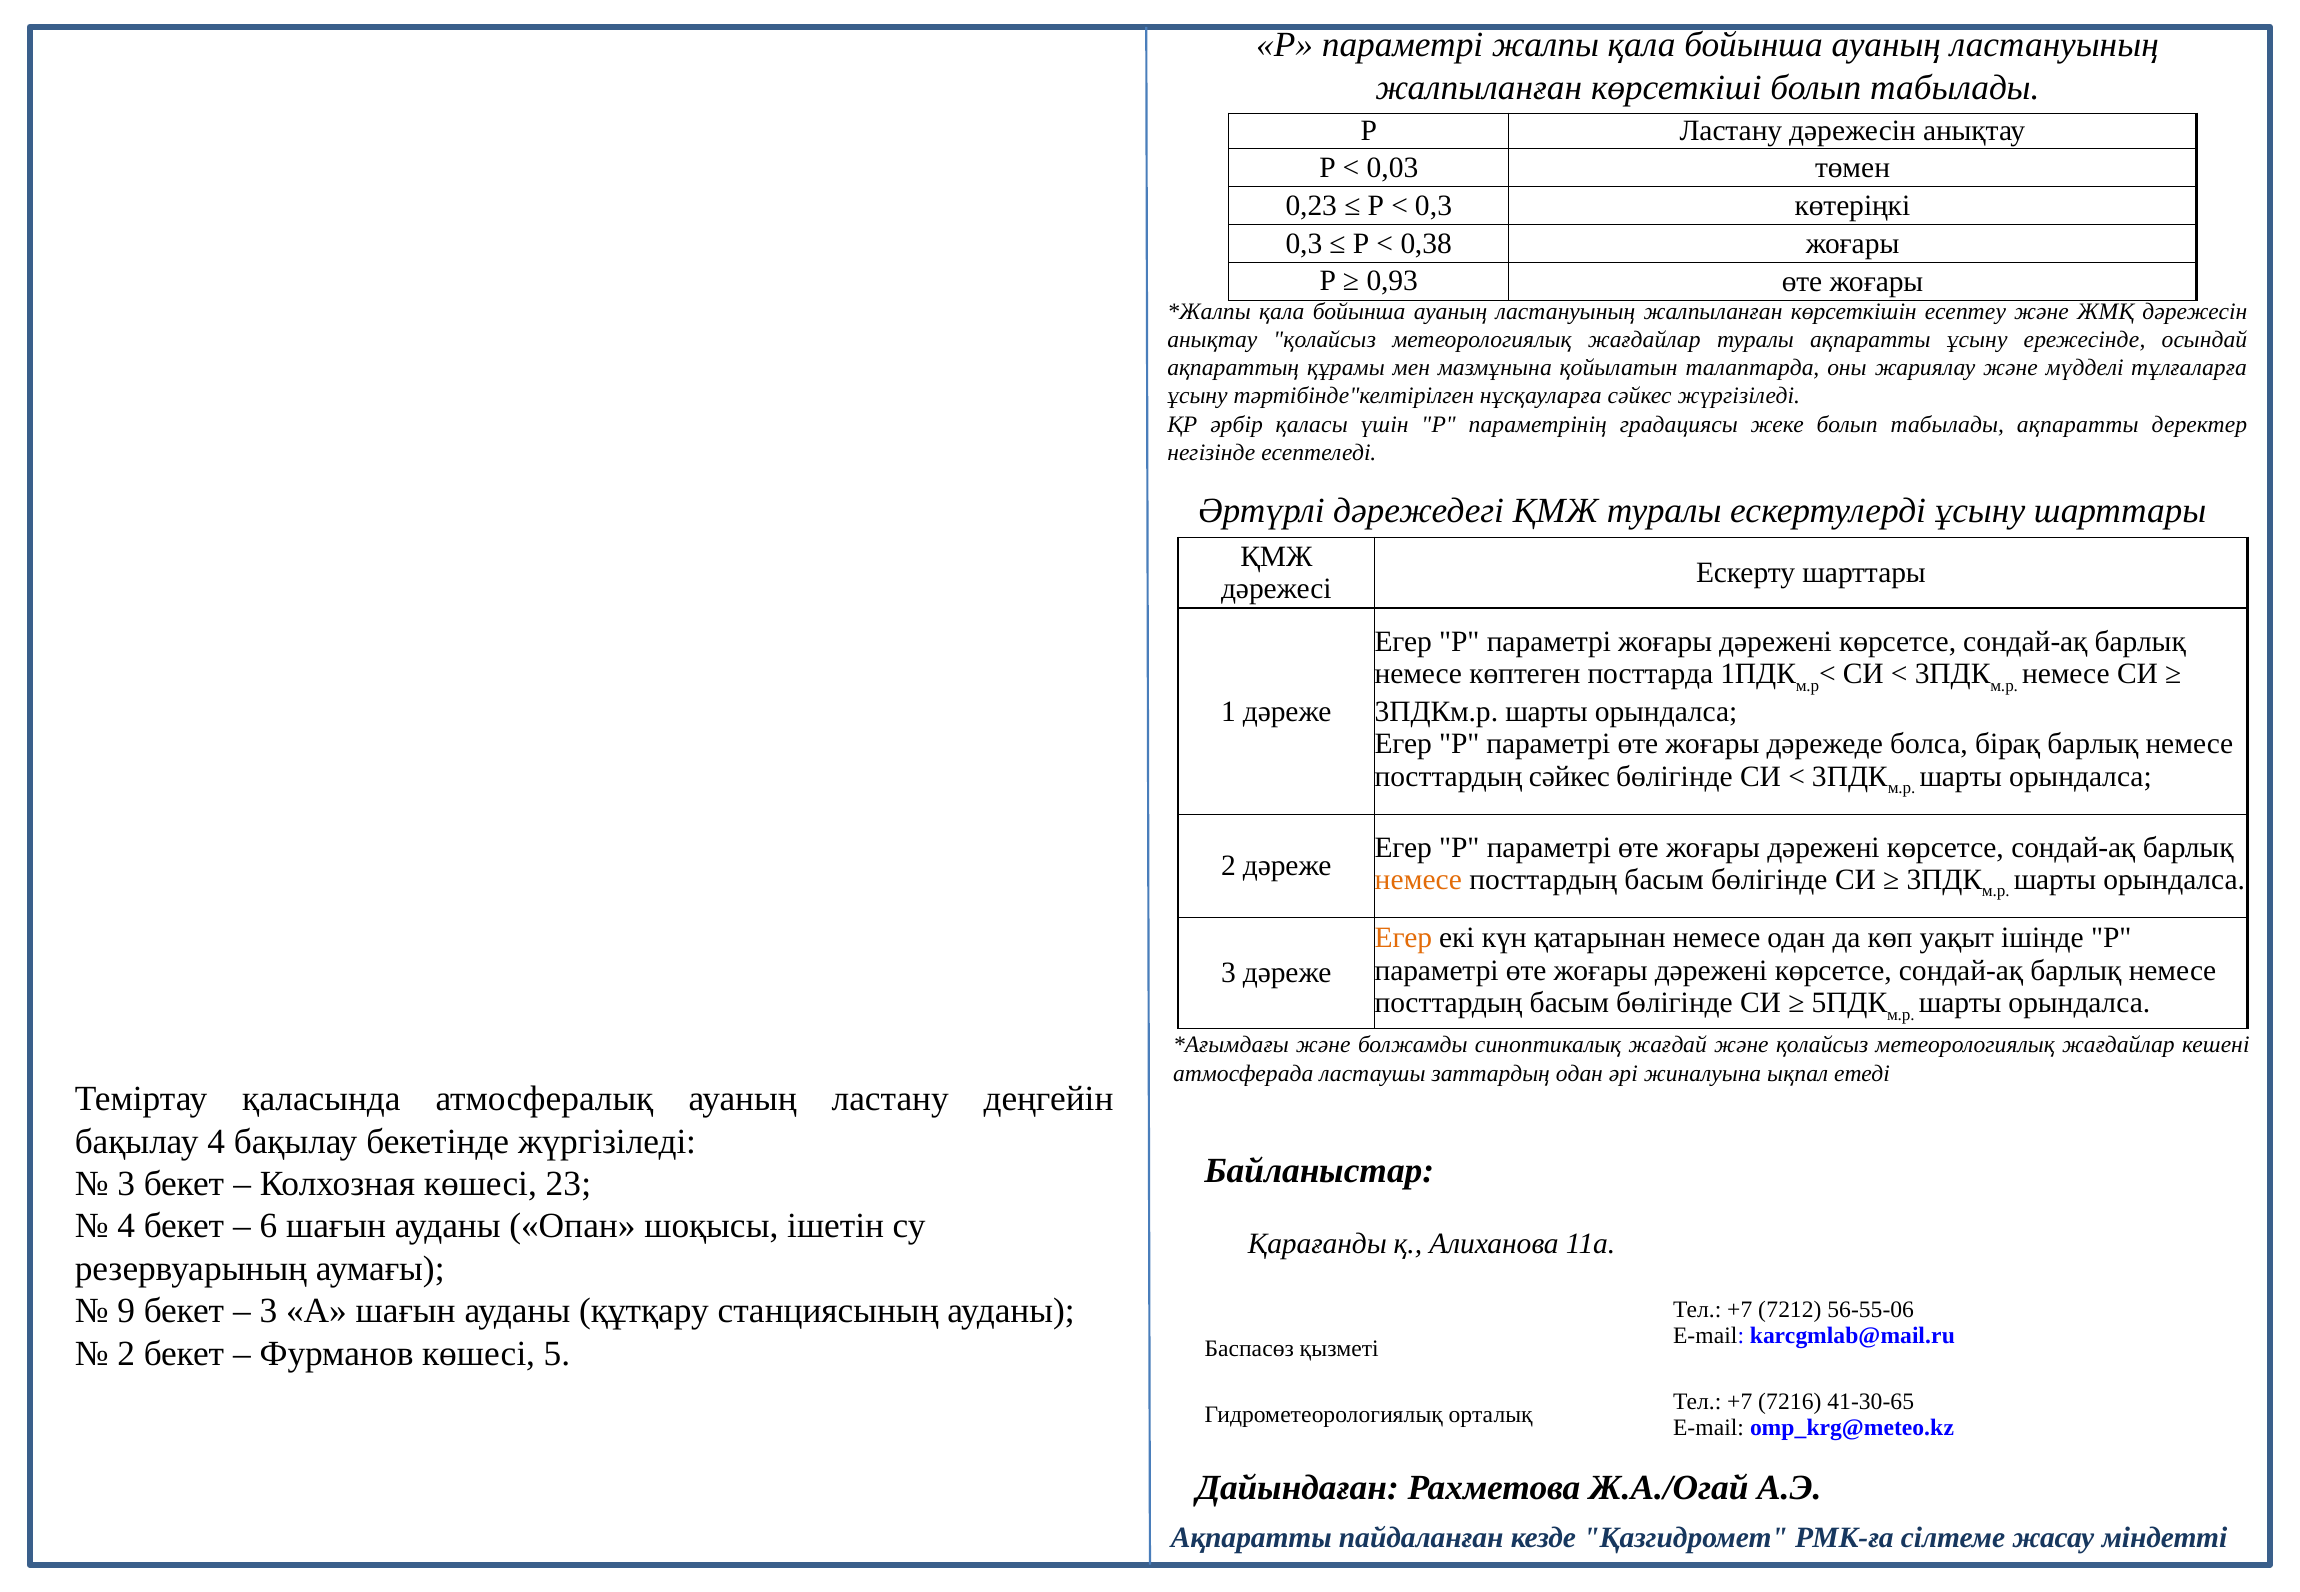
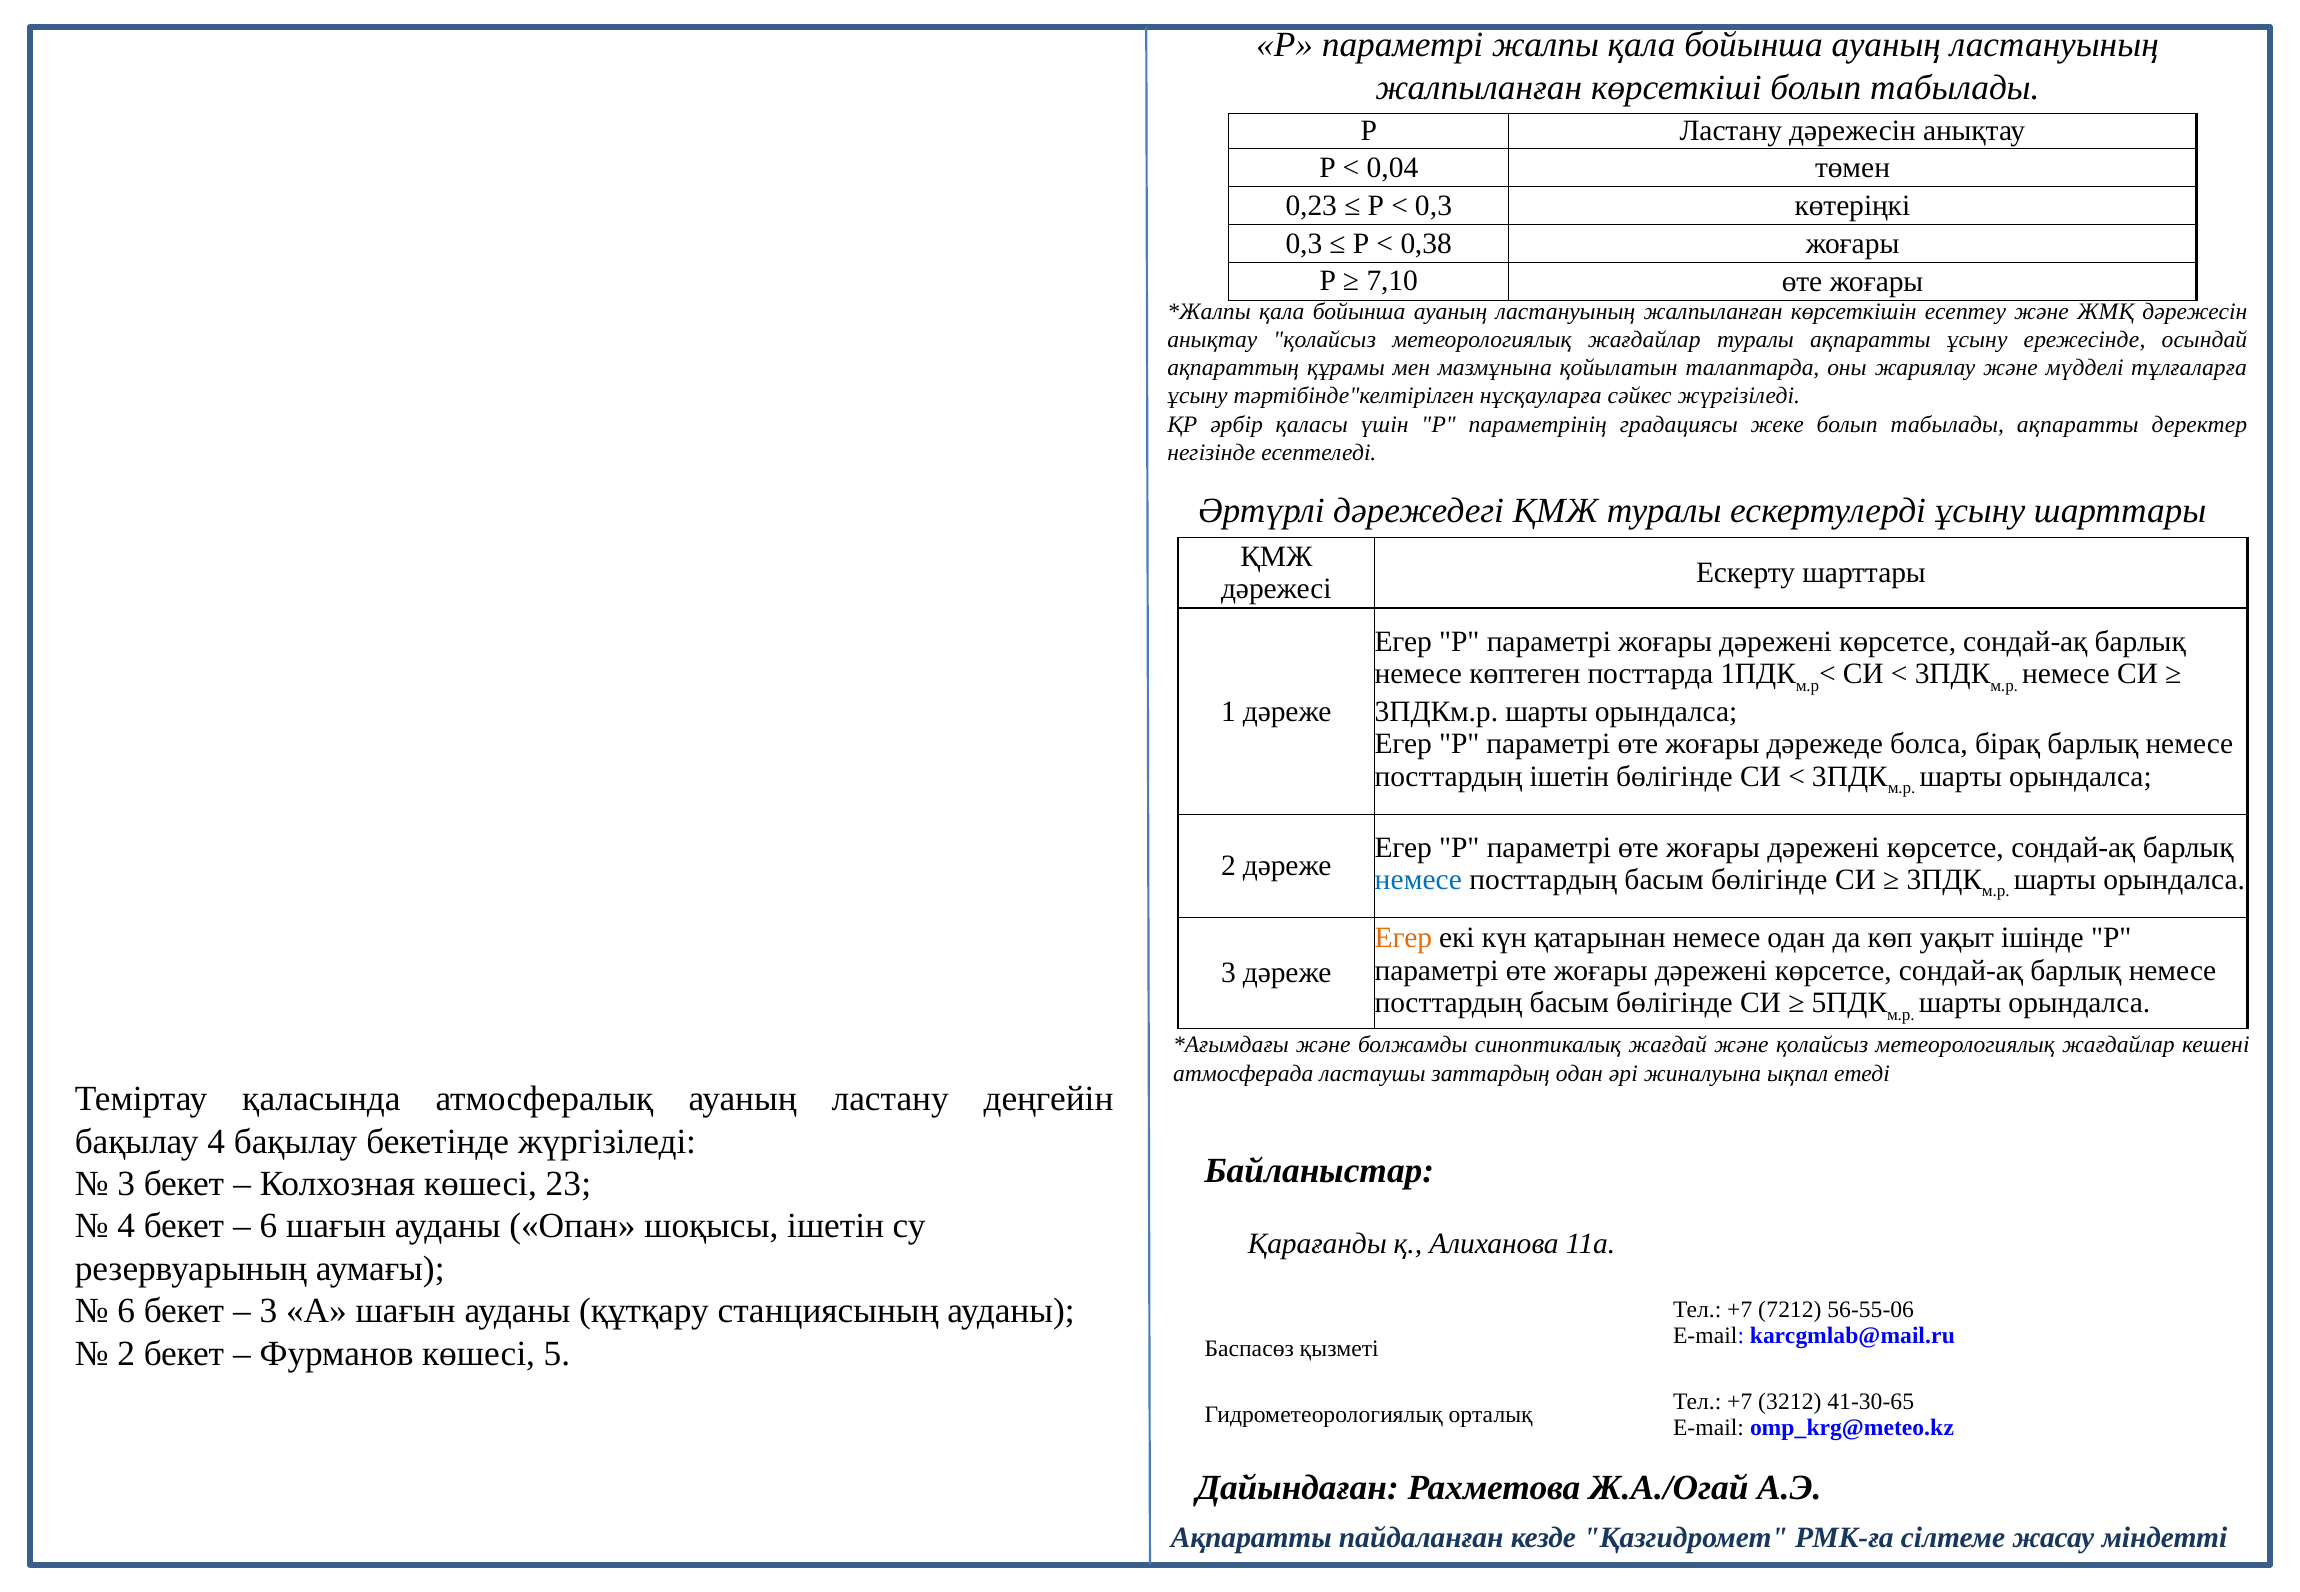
0,03: 0,03 -> 0,04 (1393, 167)
0,93: 0,93 -> 7,10 (1392, 281)
посттардың сәйкес: сәйкес -> ішетін (1569, 776)
немесе colour: orange -> blue (1418, 880)
9: 9 -> 6 (126, 1311)
7216: 7216 -> 3212 (1790, 1402)
